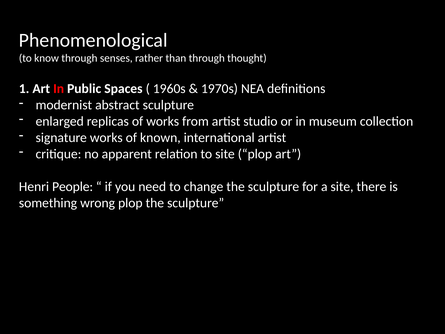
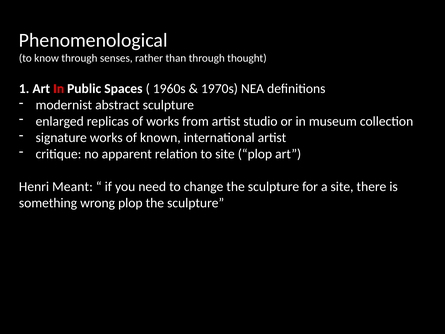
People: People -> Meant (72, 187)
